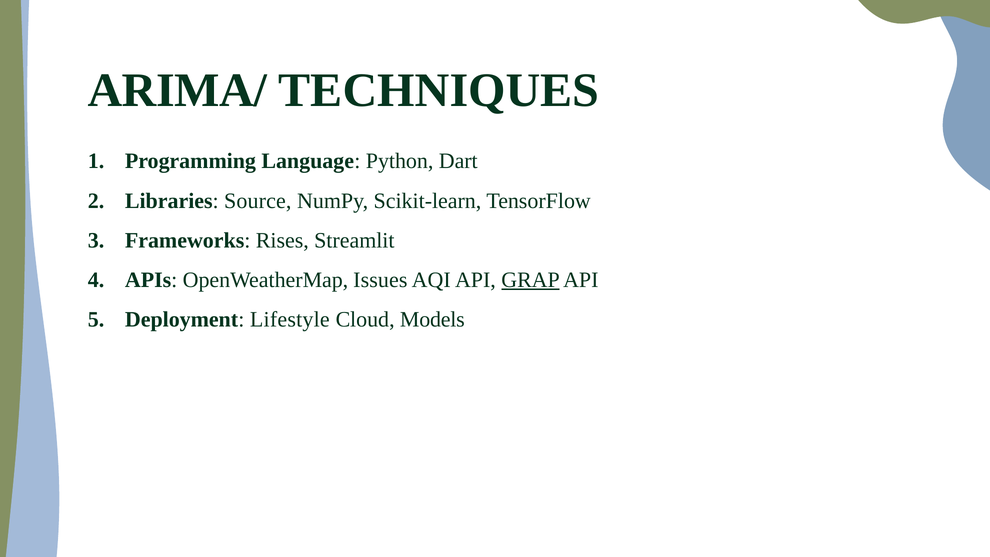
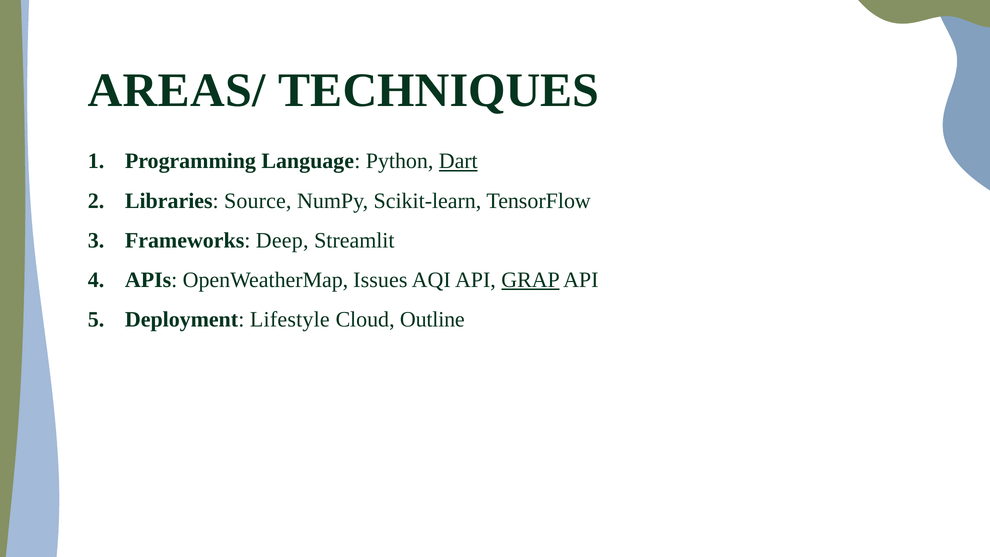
ARIMA/: ARIMA/ -> AREAS/ (177, 90)
Dart underline: none -> present (458, 161)
Rises: Rises -> Deep (282, 240)
Models: Models -> Outline (432, 319)
